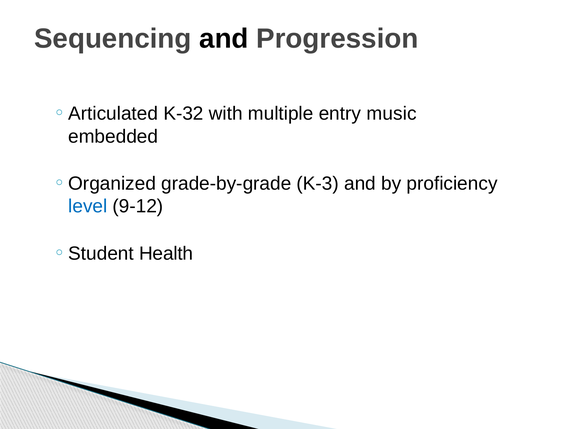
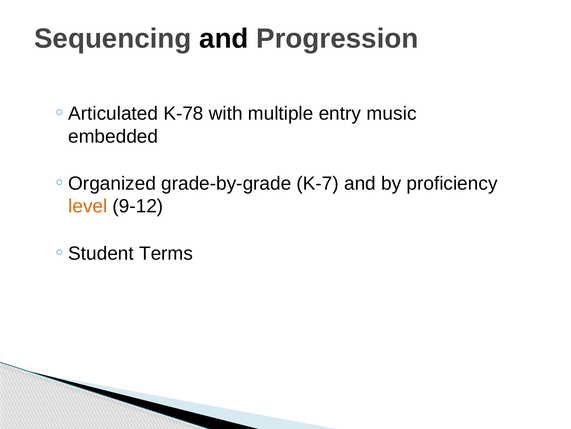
K-32: K-32 -> K-78 (183, 113)
K-3: K-3 -> K-7 (318, 183)
level colour: blue -> orange (88, 206)
Health: Health -> Terms (166, 253)
